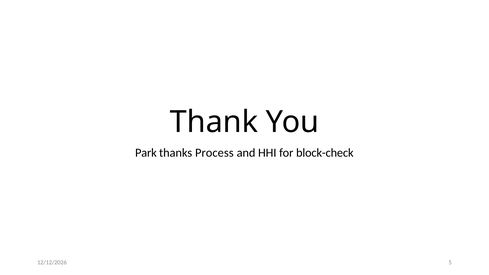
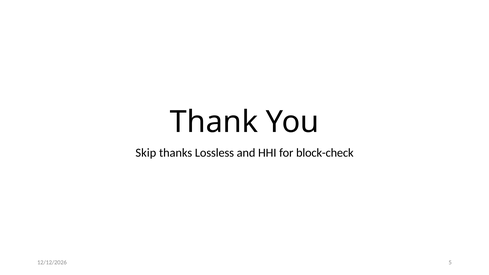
Park: Park -> Skip (146, 153)
Process: Process -> Lossless (214, 153)
